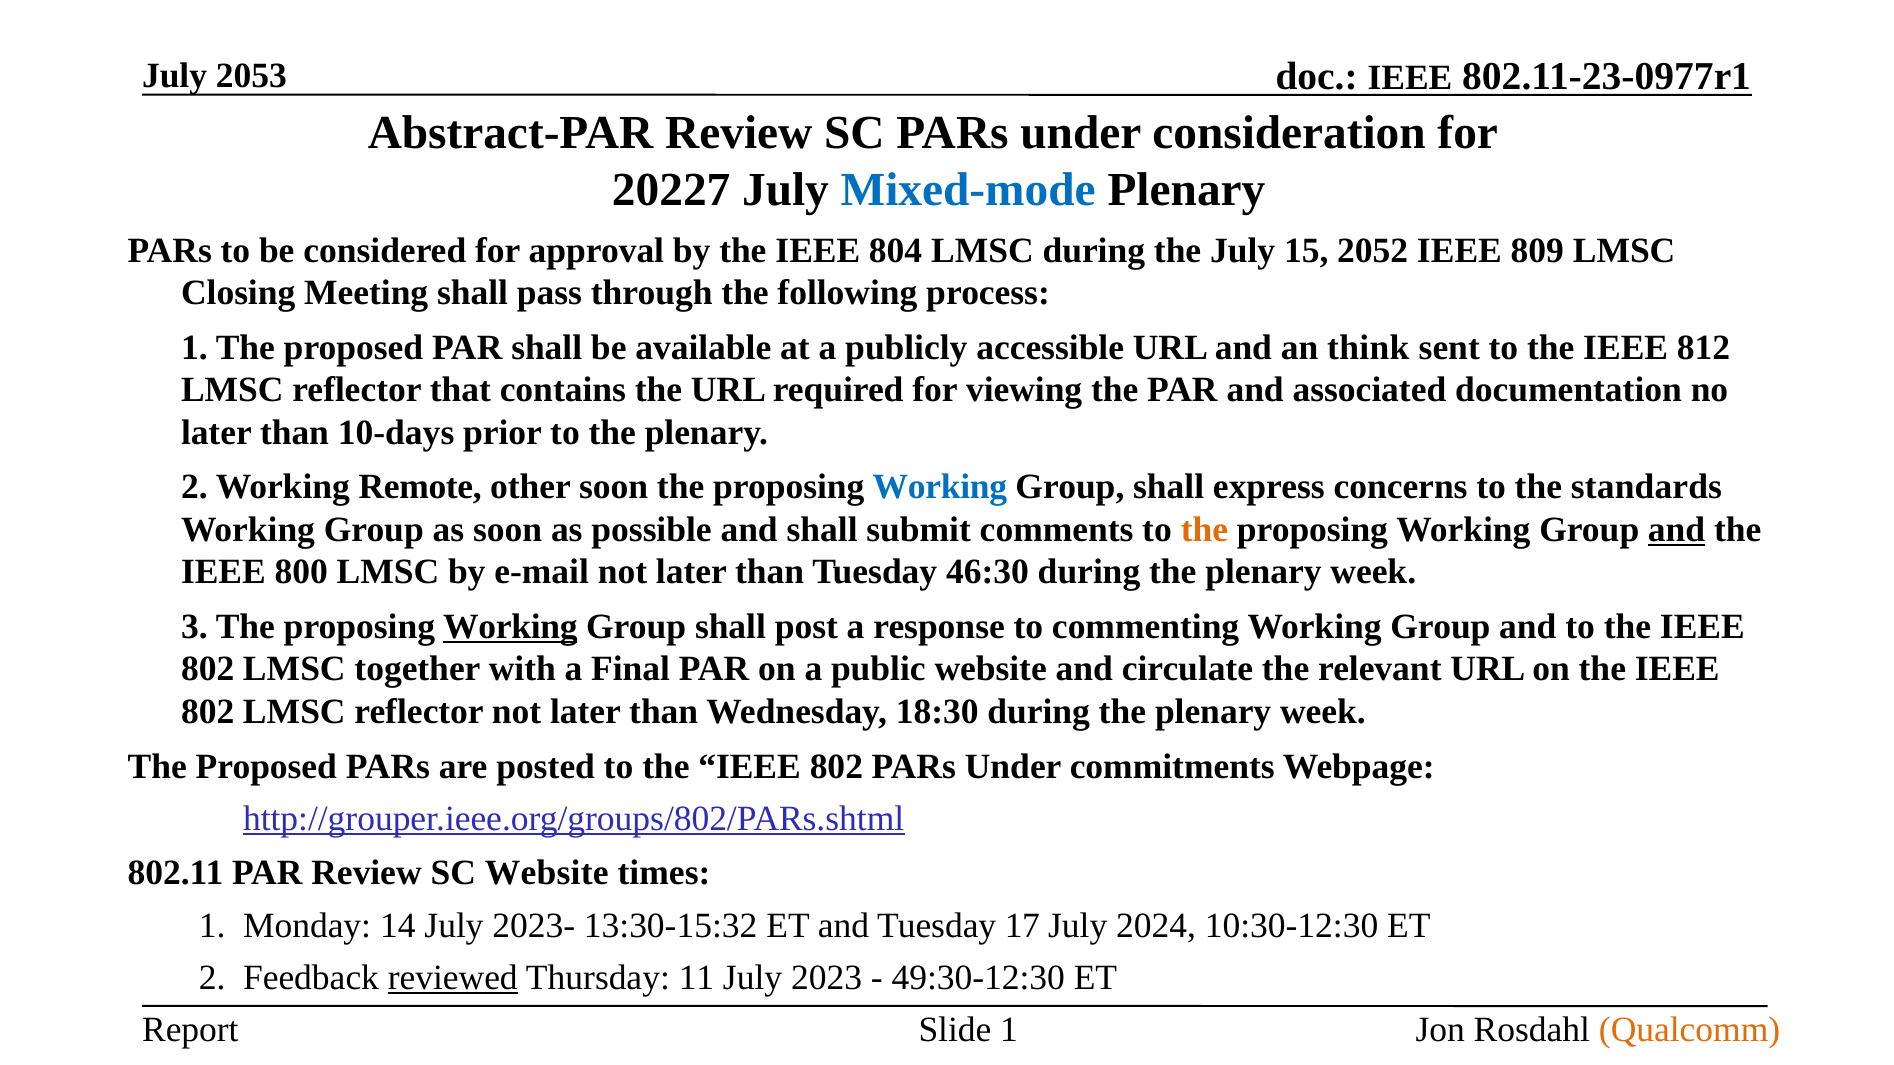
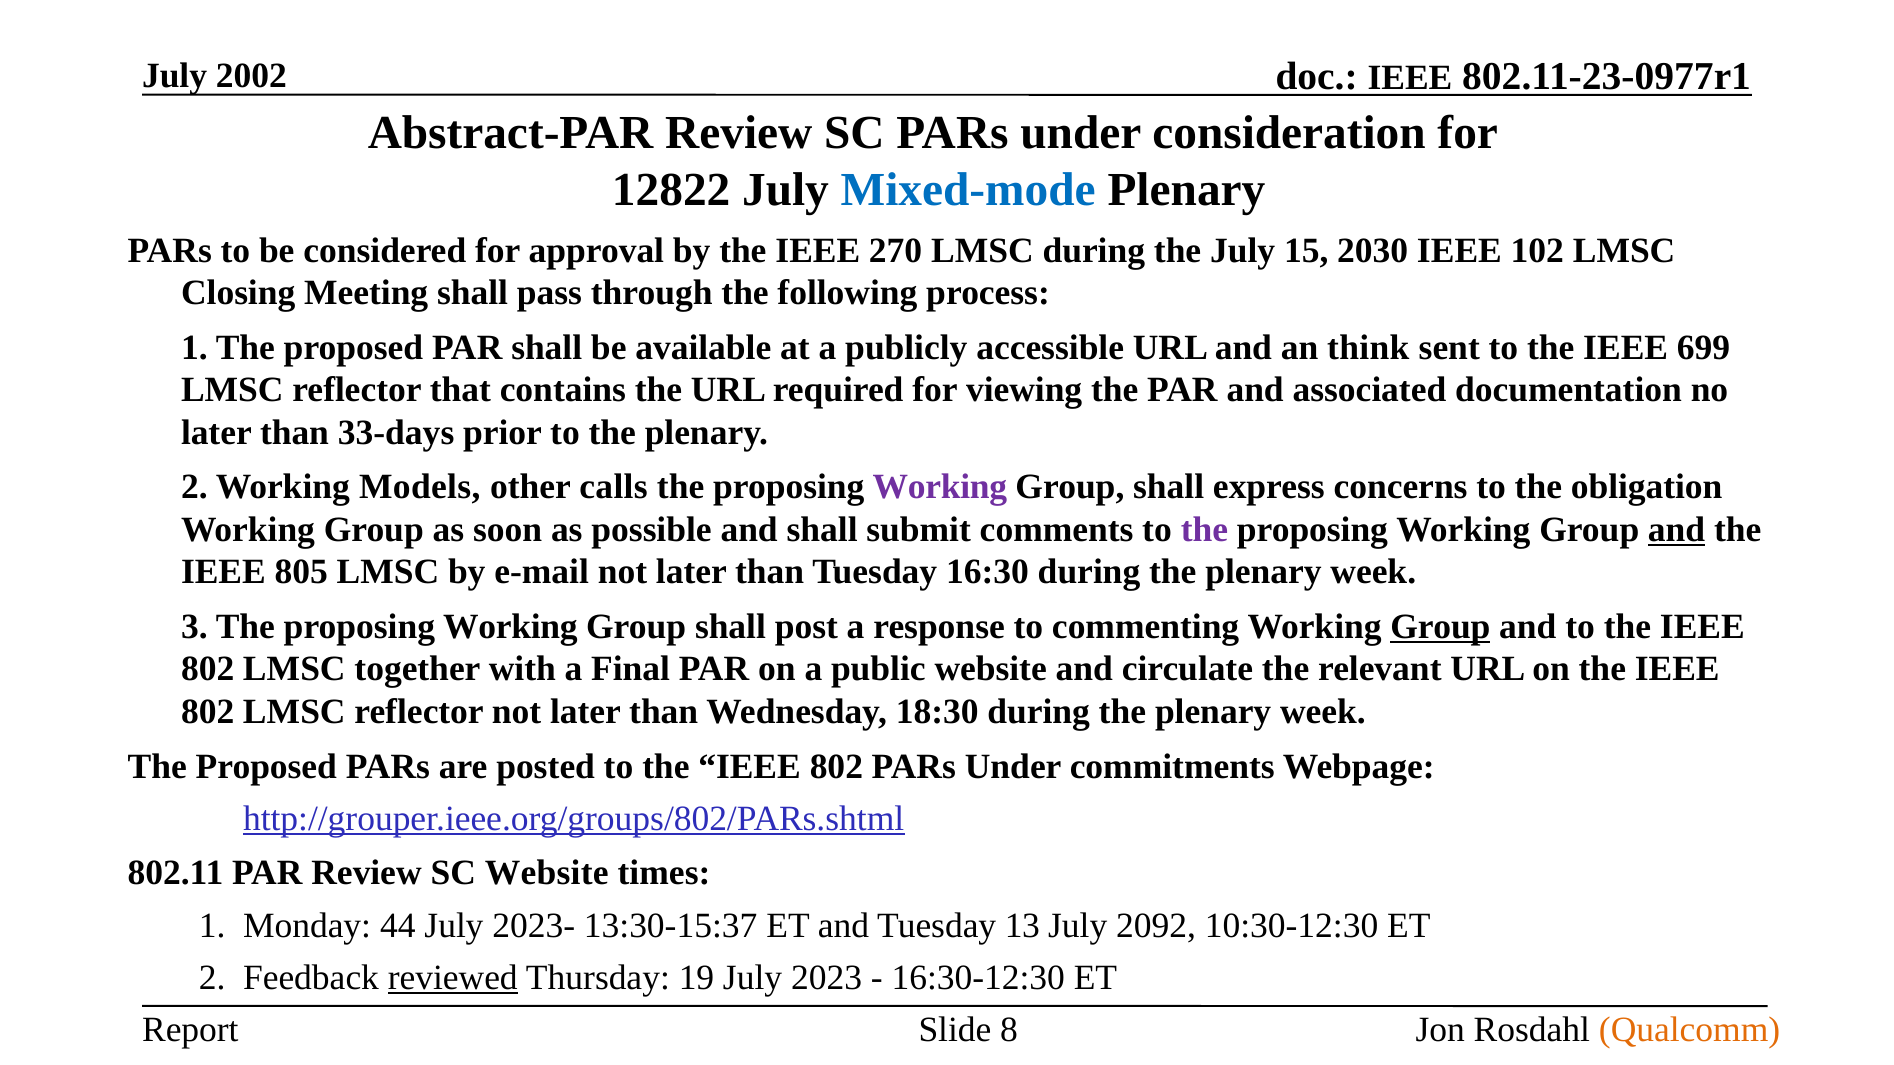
2053: 2053 -> 2002 (251, 75)
20227: 20227 -> 12822 (671, 190)
804: 804 -> 270 (896, 250)
2052: 2052 -> 2030 (1373, 250)
809: 809 -> 102 (1537, 250)
812: 812 -> 699 (1704, 347)
10-days: 10-days -> 33-days (396, 433)
Remote: Remote -> Models (420, 487)
other soon: soon -> calls (614, 487)
Working colour: blue -> purple (940, 487)
standards: standards -> obligation (1647, 487)
the colour: orange -> purple (1204, 530)
800: 800 -> 805 (301, 572)
46:30: 46:30 -> 16:30 (988, 572)
Working underline: present -> none (510, 627)
Group underline: none -> present (1440, 627)
14: 14 -> 44 (398, 926)
13:30-15:32: 13:30-15:32 -> 13:30-15:37 (671, 926)
17: 17 -> 13 (1022, 926)
2024: 2024 -> 2092 (1156, 926)
11: 11 -> 19 (696, 978)
49:30-12:30: 49:30-12:30 -> 16:30-12:30 (978, 978)
Slide 1: 1 -> 8 (1009, 1030)
